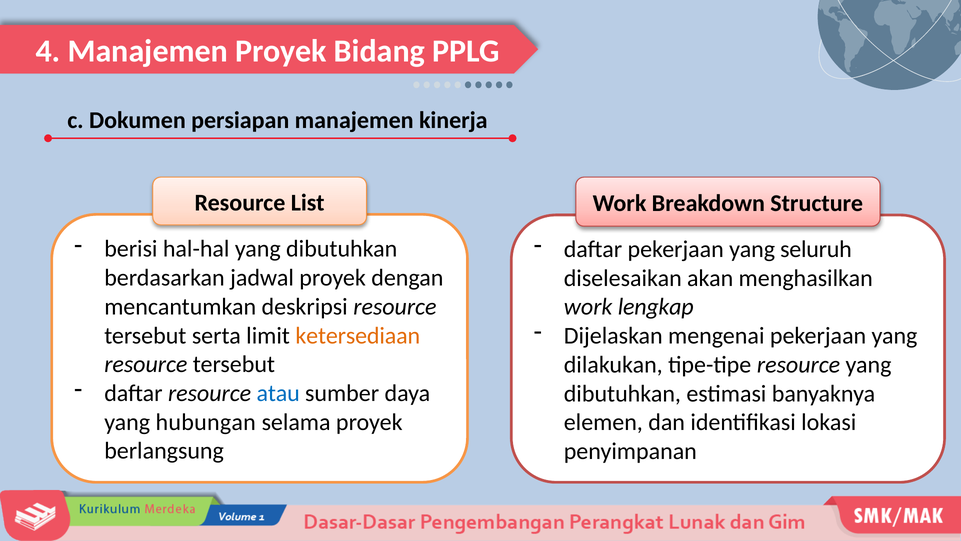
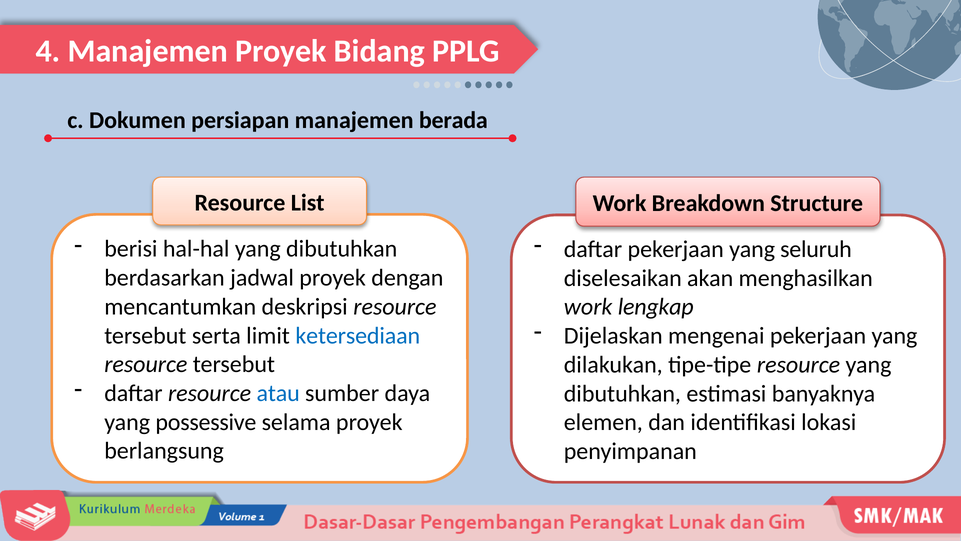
kinerja: kinerja -> berada (453, 120)
ketersediaan colour: orange -> blue (358, 335)
hubungan: hubungan -> possessive (206, 422)
